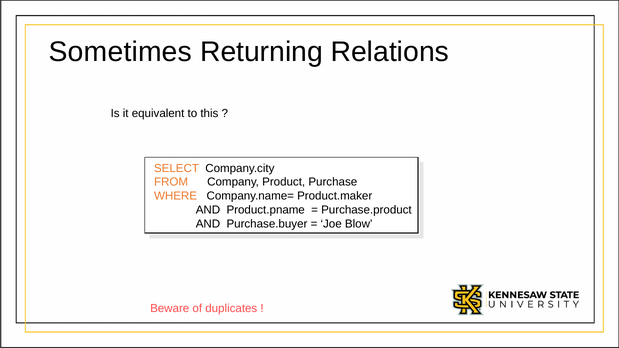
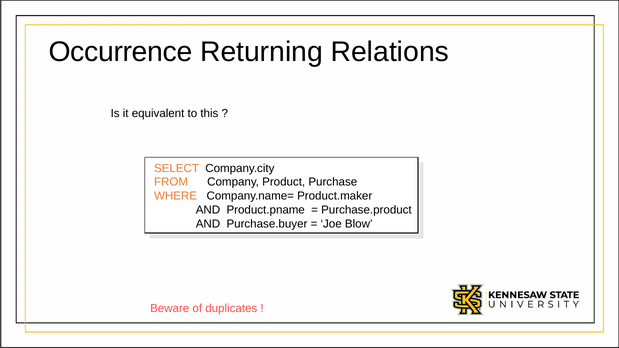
Sometimes: Sometimes -> Occurrence (121, 52)
